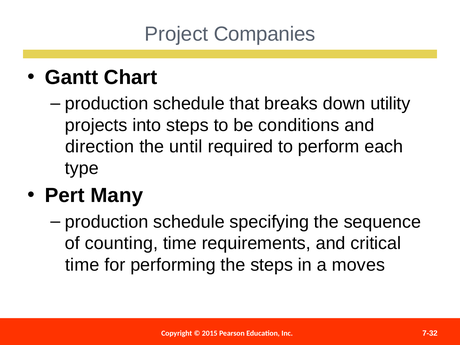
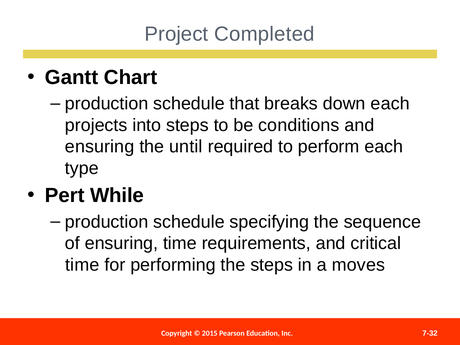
Companies: Companies -> Completed (264, 34)
down utility: utility -> each (390, 104)
direction: direction -> ensuring (100, 147)
Many: Many -> While (117, 195)
of counting: counting -> ensuring (121, 243)
